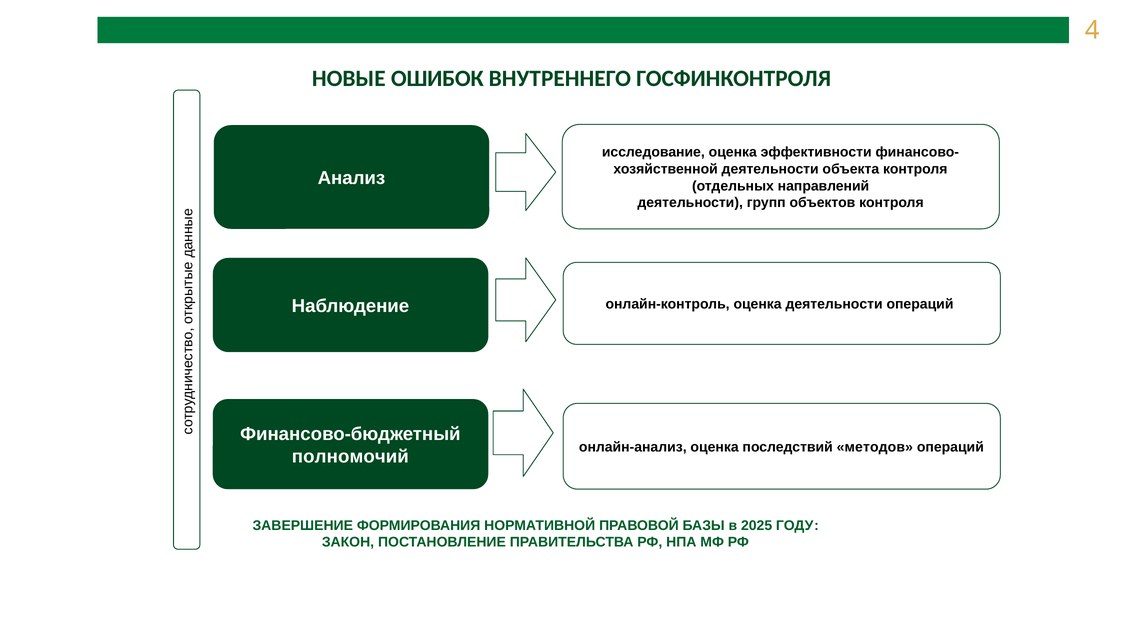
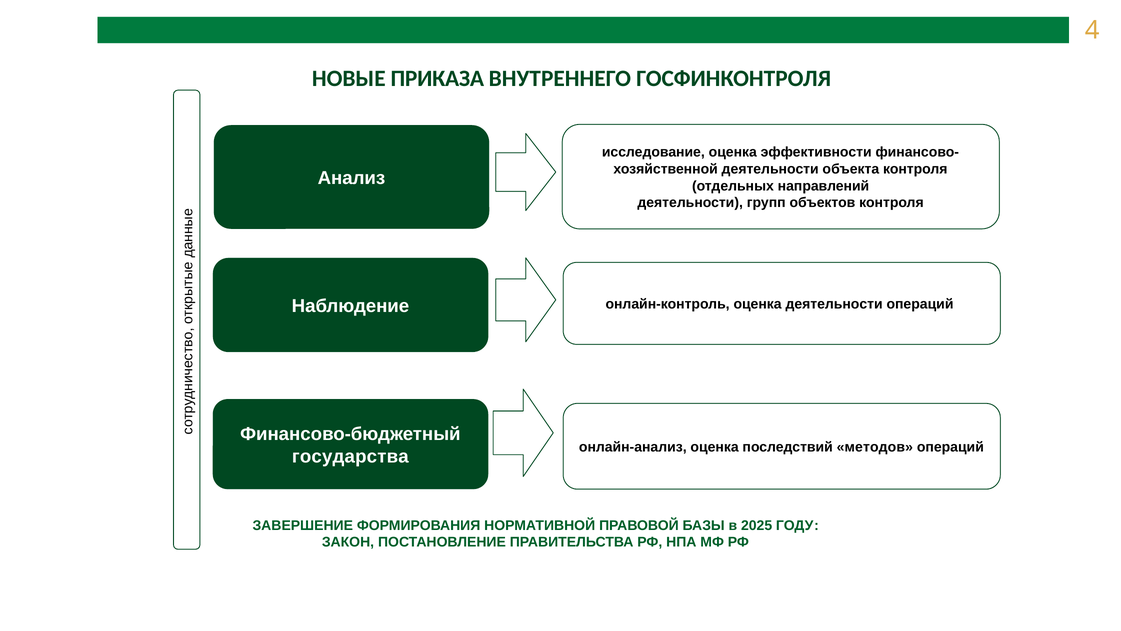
ОШИБОК: ОШИБОК -> ПРИКАЗА (437, 78)
полномочий: полномочий -> государства (350, 456)
